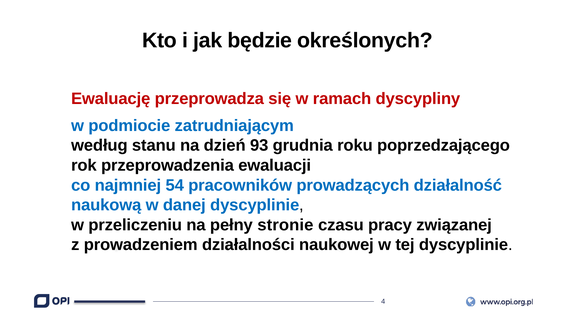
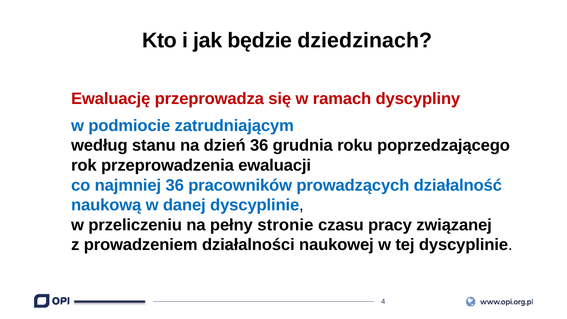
określonych: określonych -> dziedzinach (365, 40)
dzień 93: 93 -> 36 (259, 145)
najmniej 54: 54 -> 36 (175, 185)
